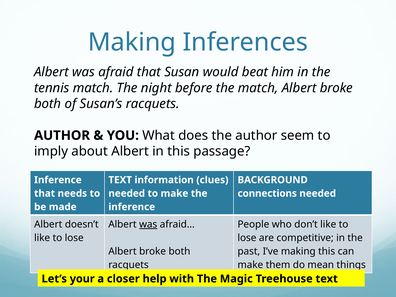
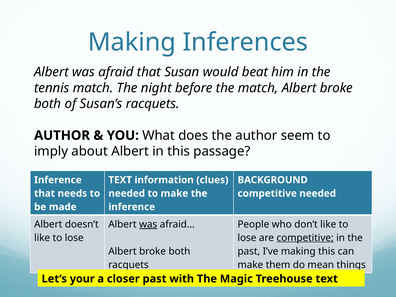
connections: connections -> competitive (267, 193)
competitive underline: none -> present (305, 238)
closer help: help -> past (155, 279)
